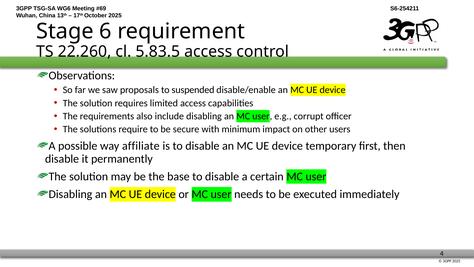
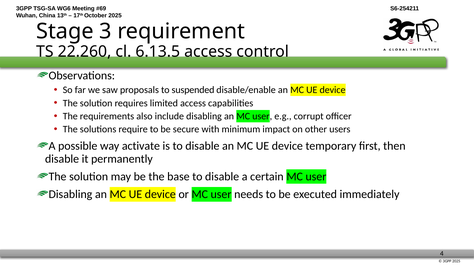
6: 6 -> 3 (106, 31)
5.83.5: 5.83.5 -> 6.13.5 (158, 52)
affiliate: affiliate -> activate (141, 146)
